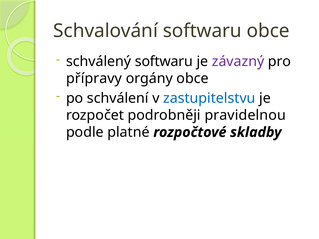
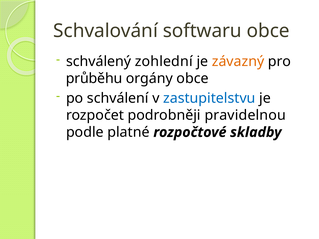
schválený softwaru: softwaru -> zohlední (164, 62)
závazný colour: purple -> orange (238, 62)
přípravy: přípravy -> průběhu (94, 79)
